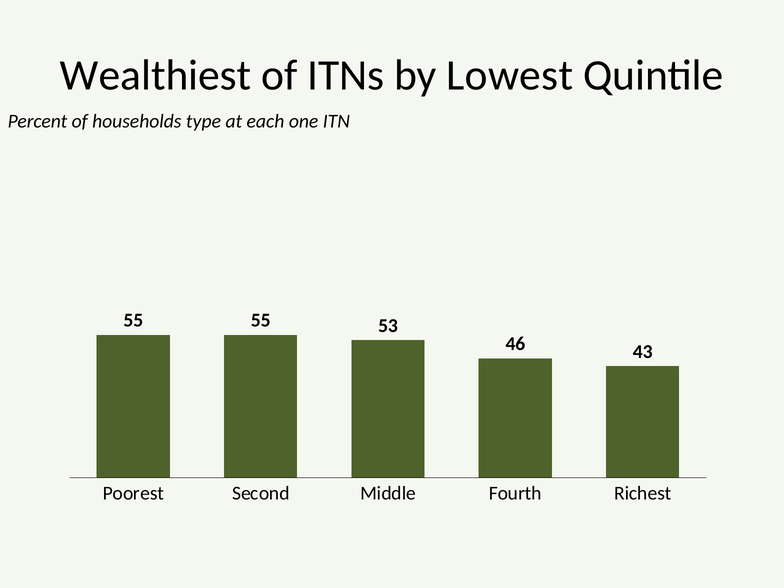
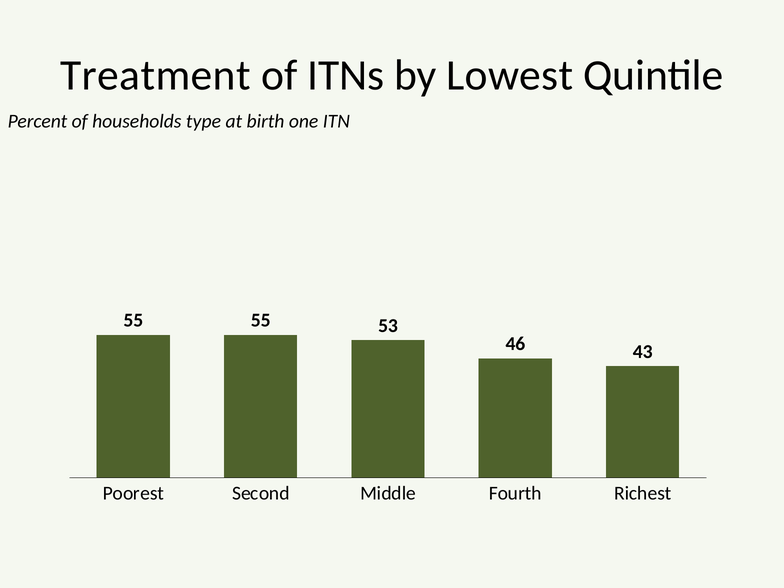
Wealthiest: Wealthiest -> Treatment (155, 76)
each: each -> birth (266, 122)
